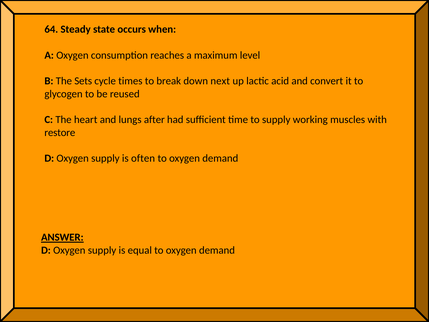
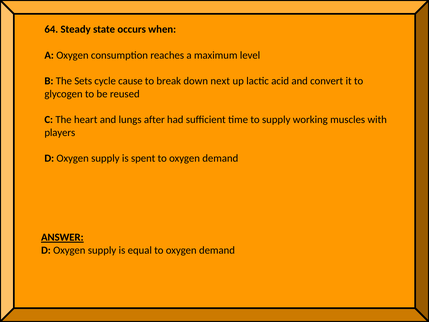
times: times -> cause (130, 81)
restore: restore -> players (60, 132)
often: often -> spent (143, 158)
